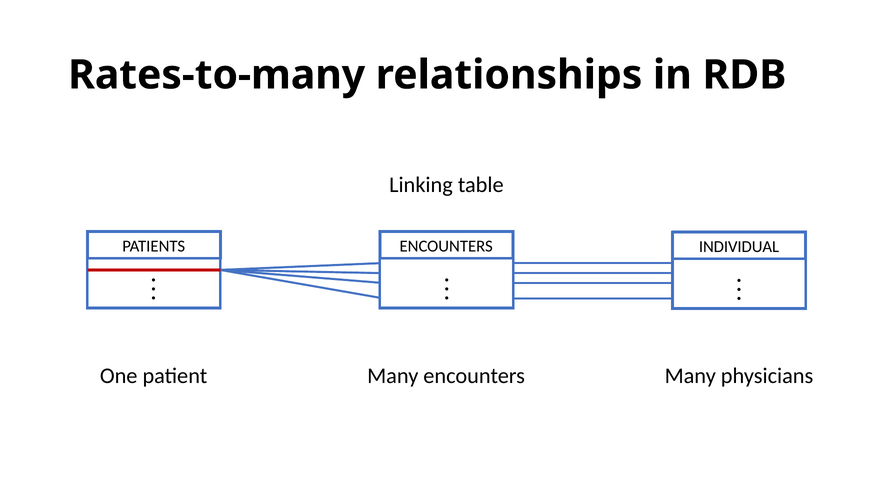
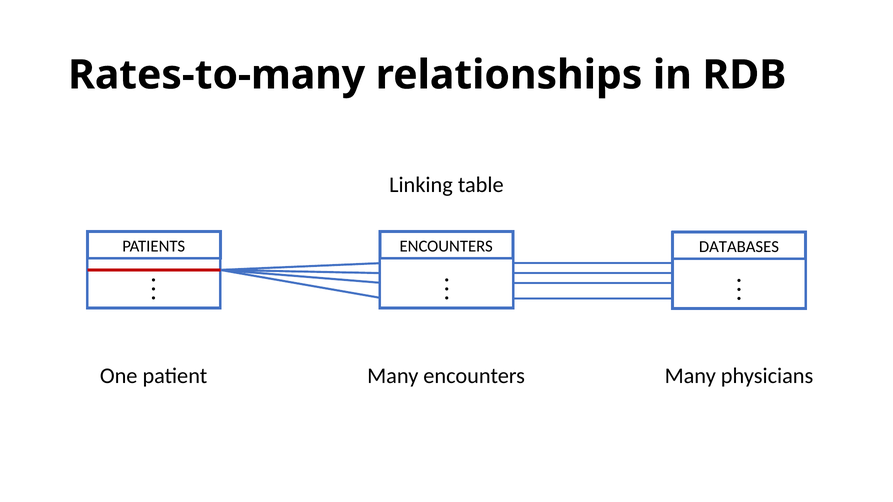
INDIVIDUAL: INDIVIDUAL -> DATABASES (739, 247)
